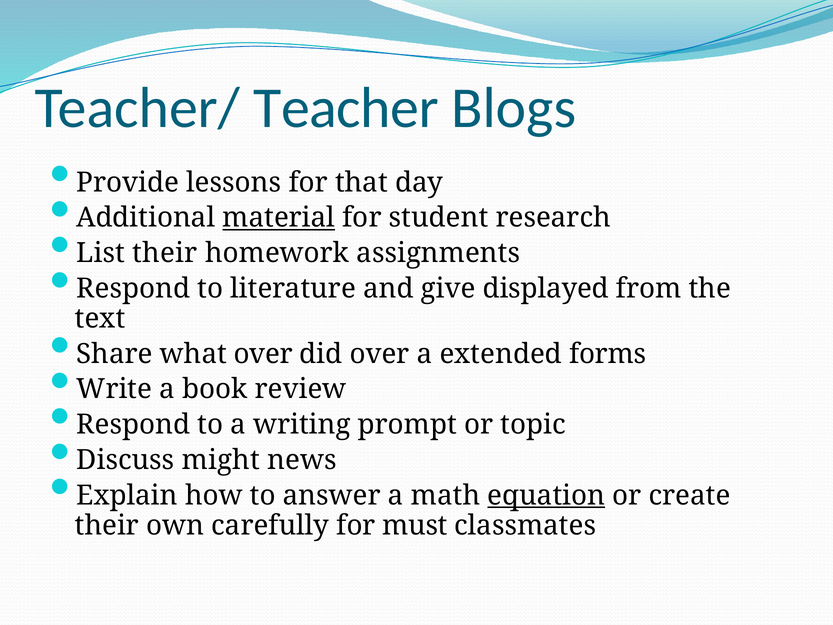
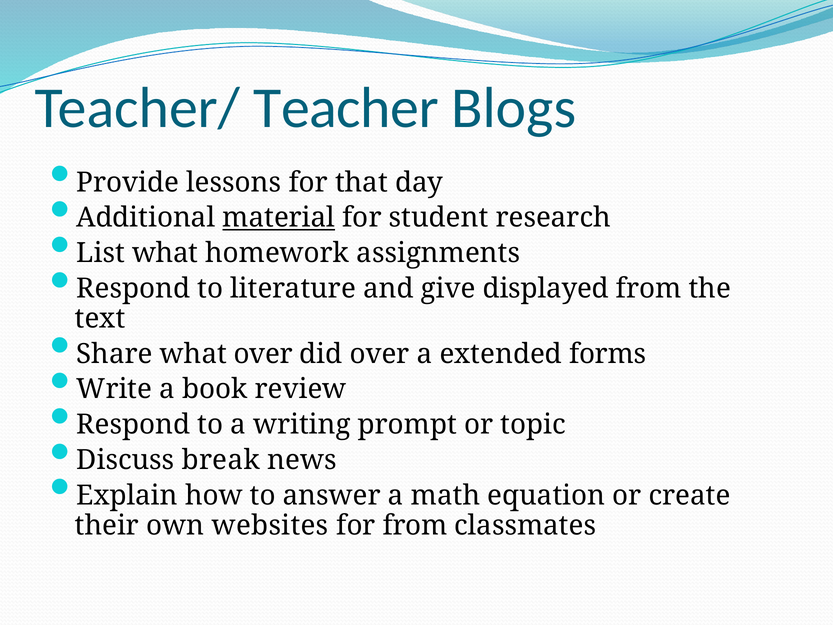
List their: their -> what (165, 253)
might: might -> break (221, 460)
equation underline: present -> none (546, 495)
carefully: carefully -> websites (270, 525)
for must: must -> from (415, 525)
